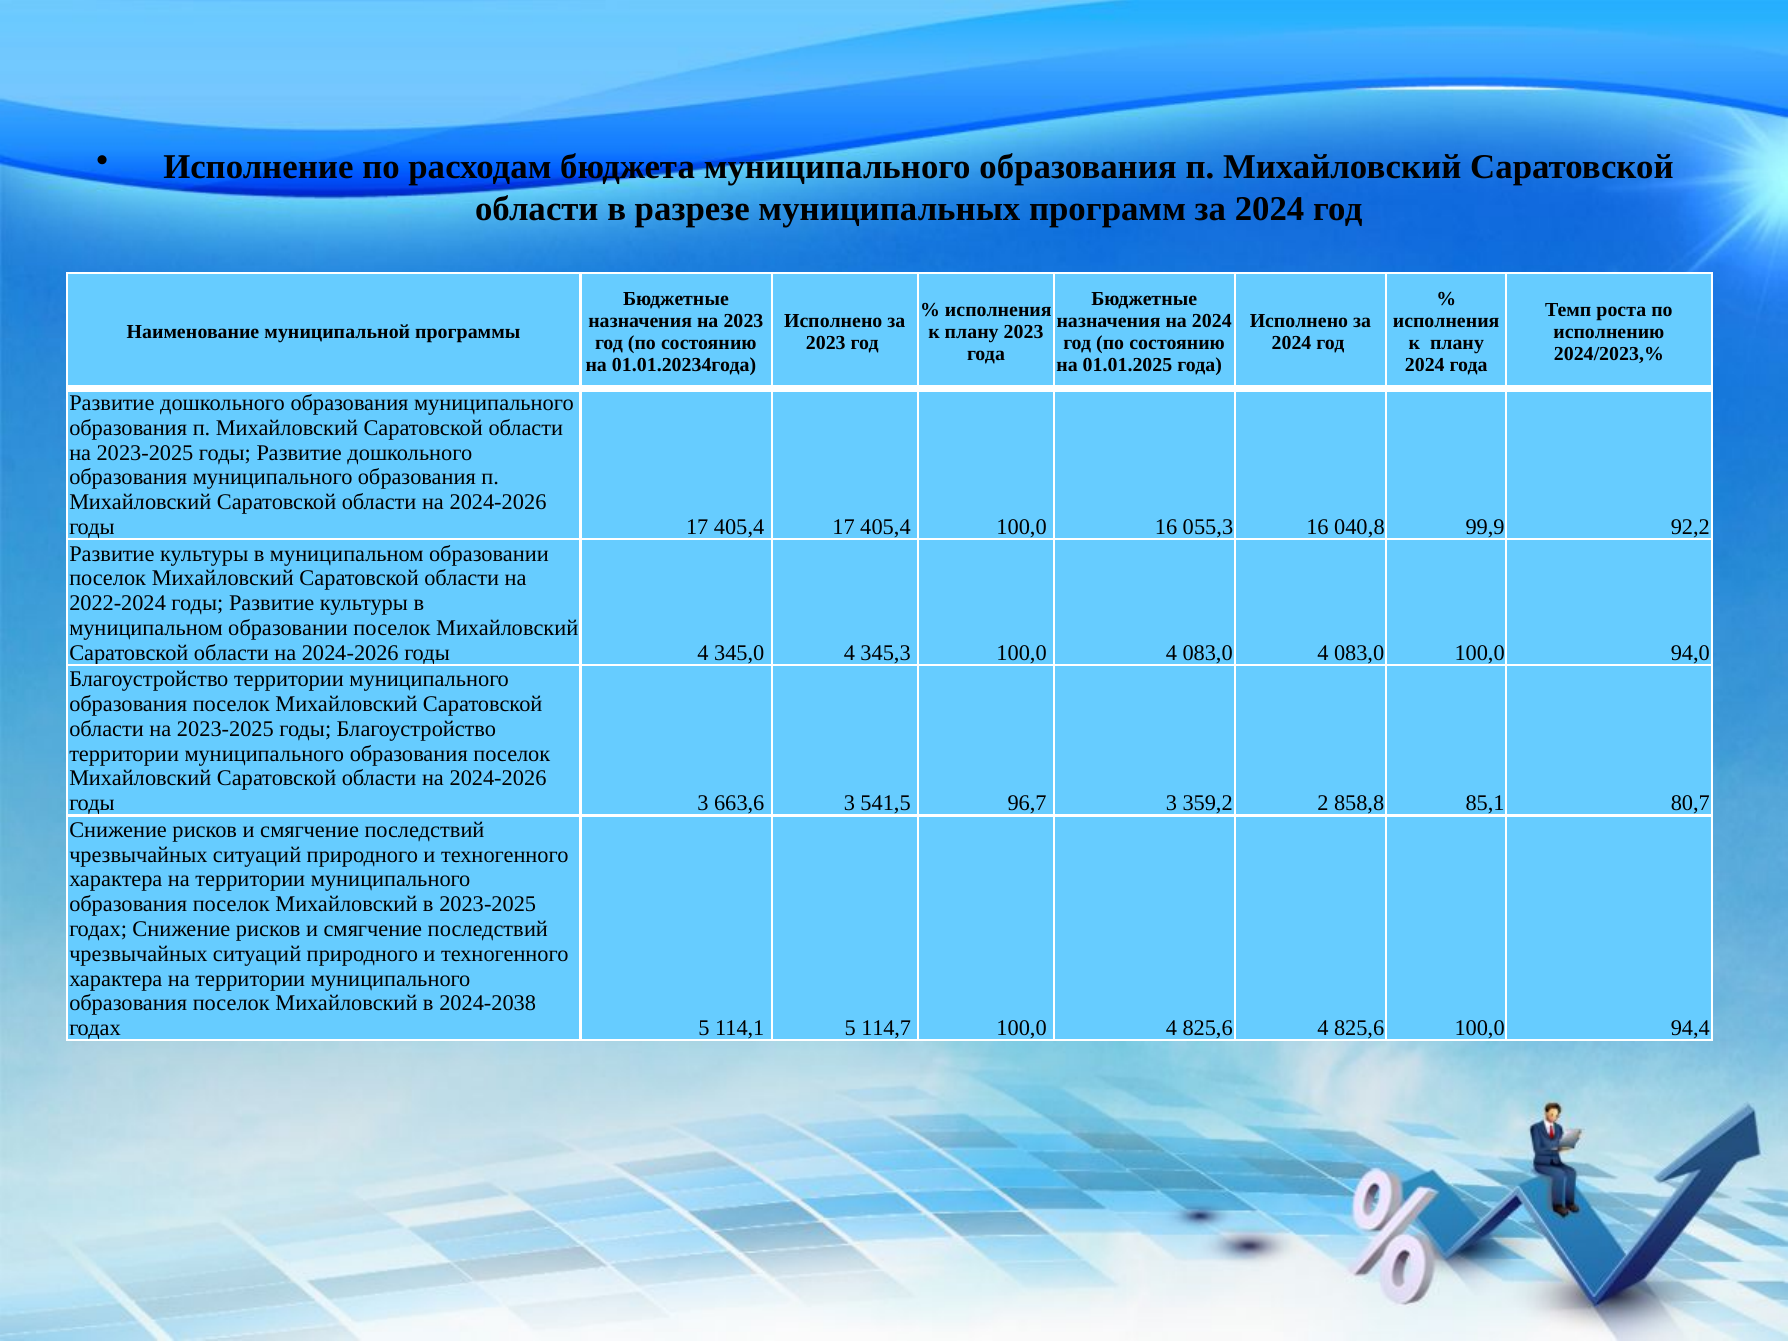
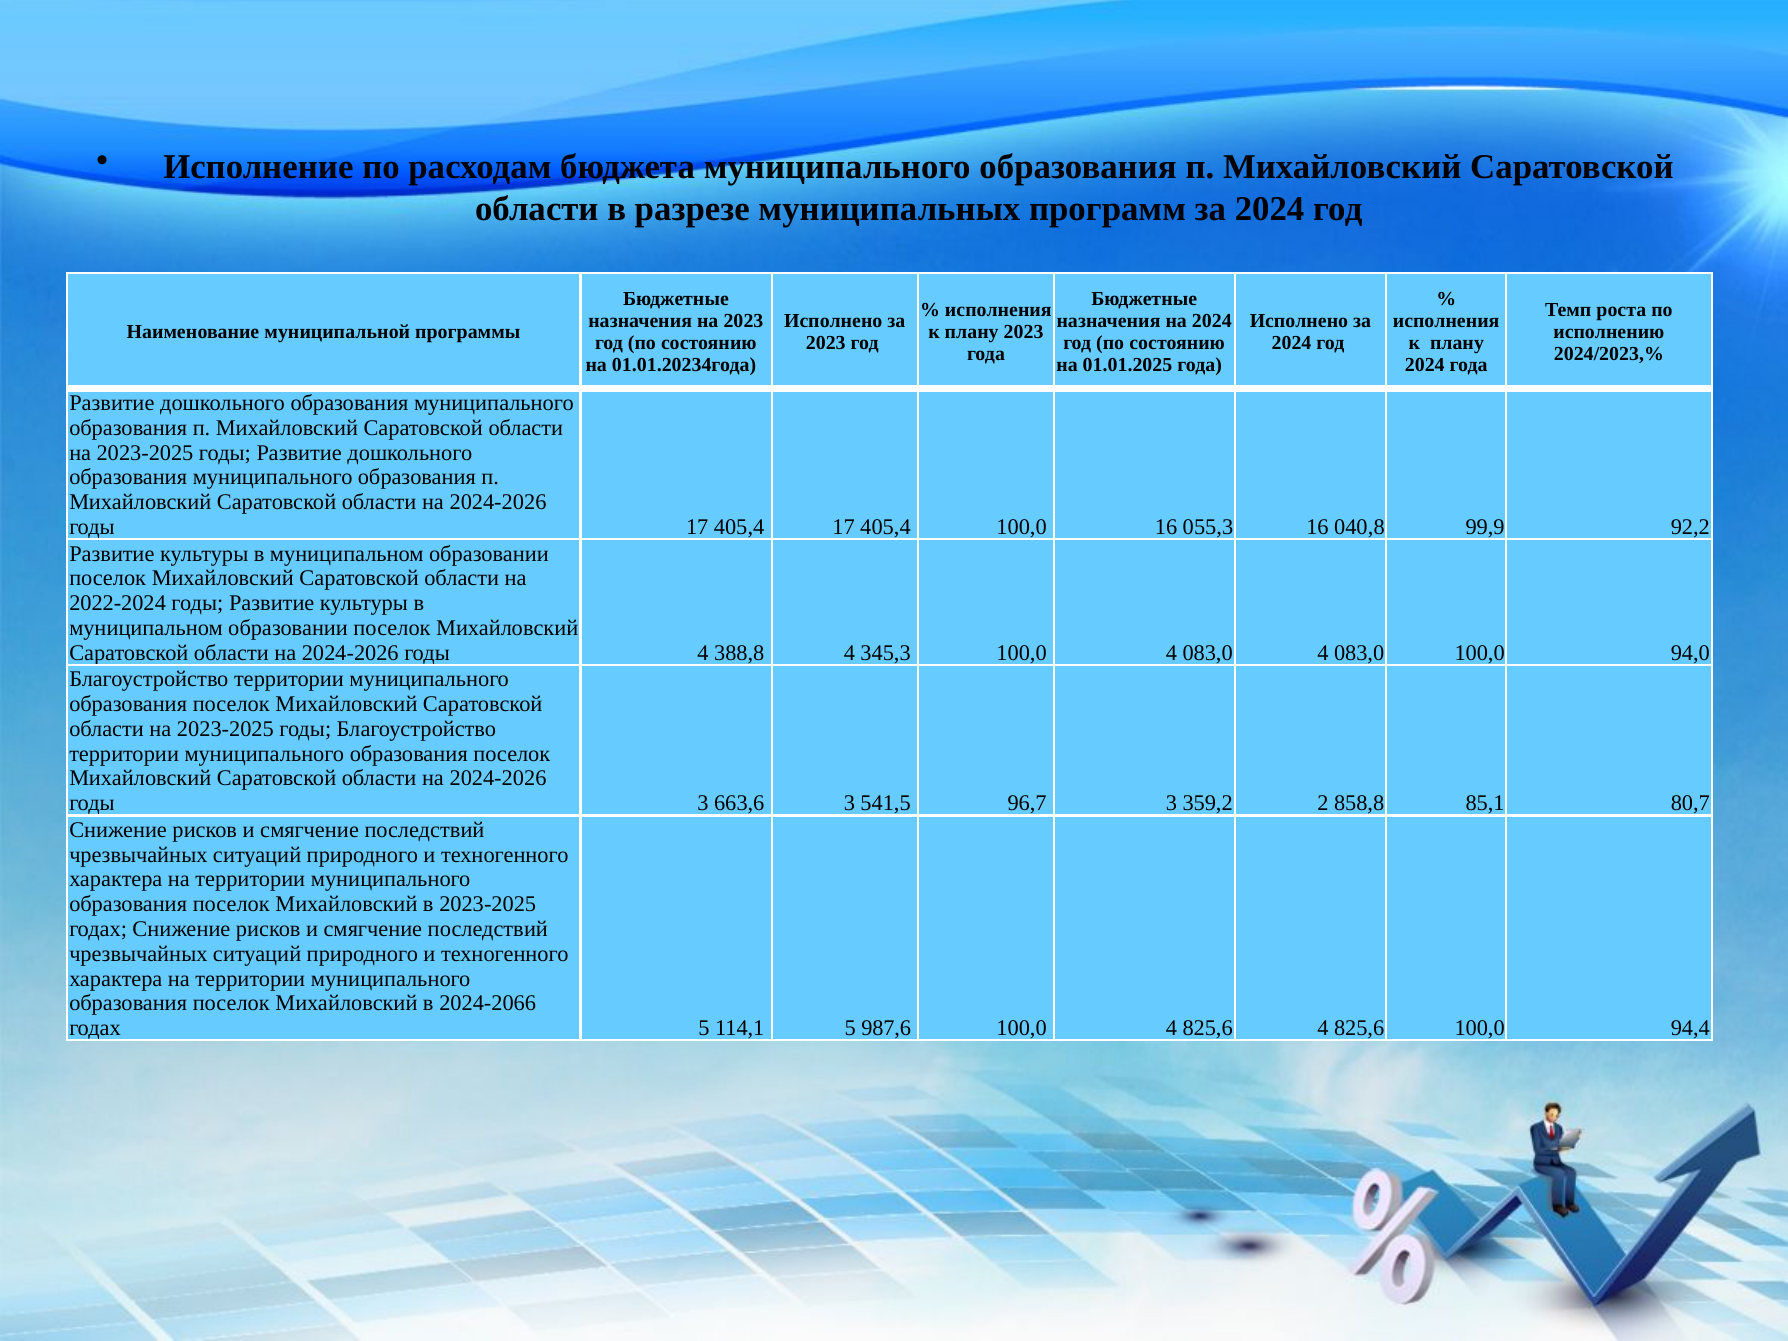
345,0: 345,0 -> 388,8 (739, 653)
2024-2038: 2024-2038 -> 2024-2066 (488, 1003)
114,7: 114,7 -> 987,6 (886, 1028)
